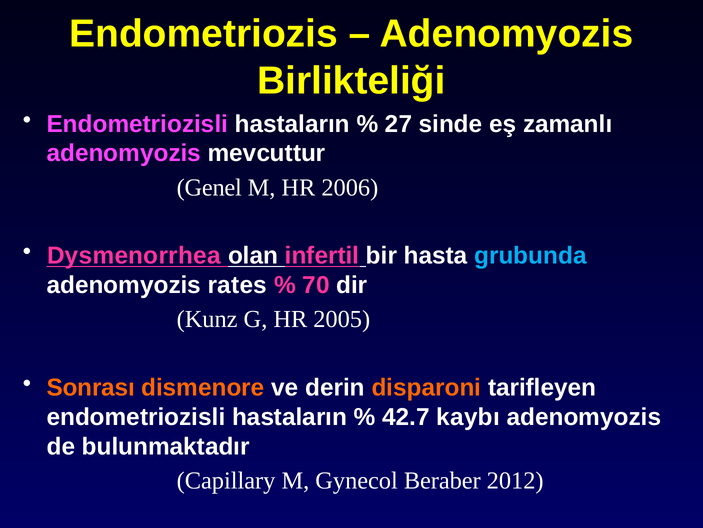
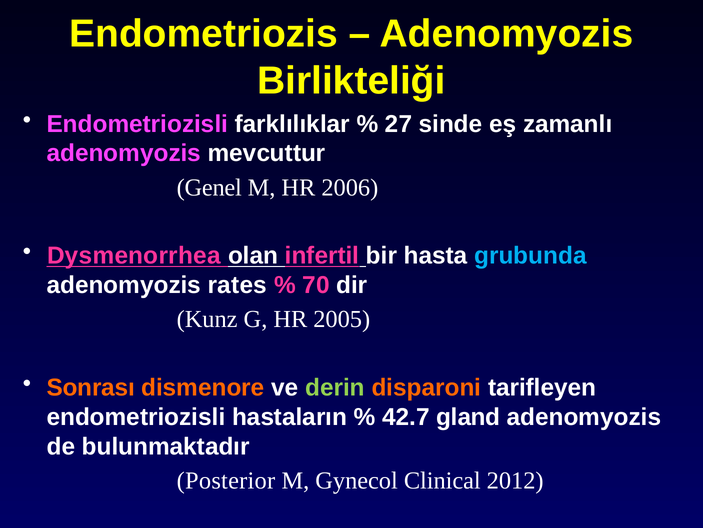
hastaların: hastaların -> farklılıklar (292, 124)
derin colour: white -> light green (335, 387)
kaybı: kaybı -> gland (468, 417)
Capillary: Capillary -> Posterior (226, 480)
Beraber: Beraber -> Clinical (442, 480)
